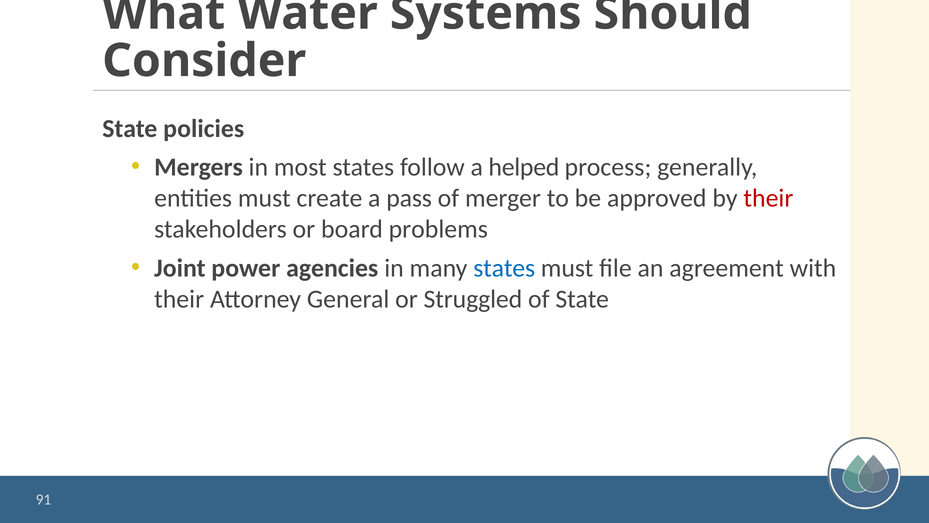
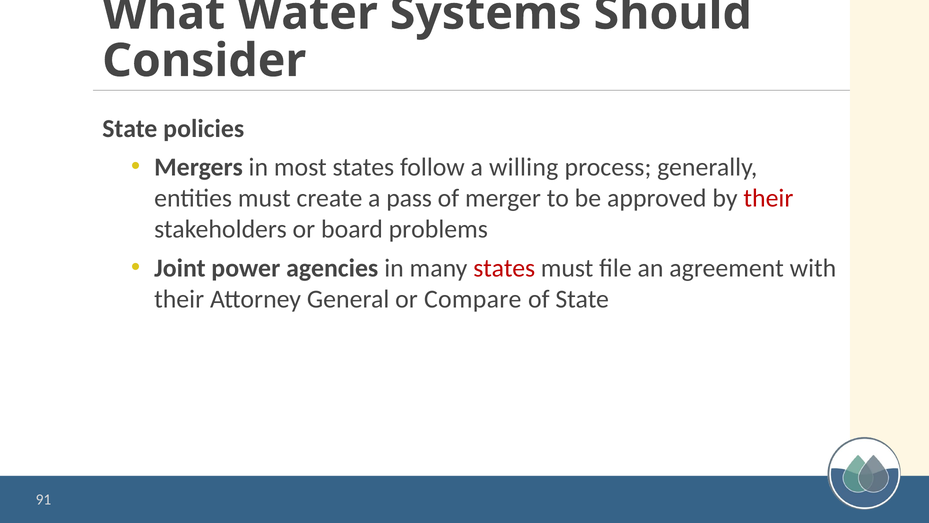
helped: helped -> willing (524, 167)
states colour: blue -> red (504, 268)
Struggled: Struggled -> Compare (473, 299)
